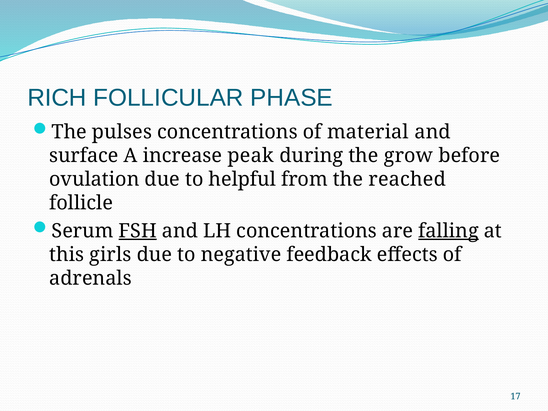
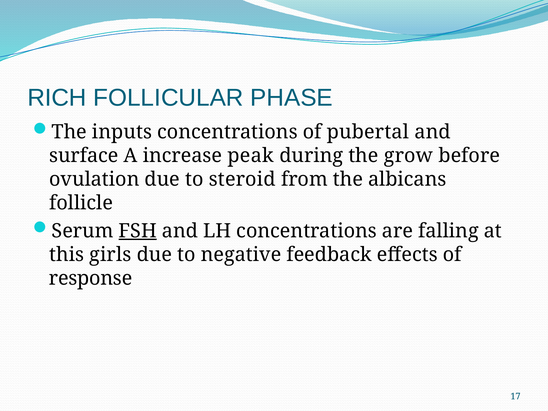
pulses: pulses -> inputs (122, 132)
material: material -> pubertal (368, 132)
helpful: helpful -> steroid (242, 179)
reached: reached -> albicans (407, 179)
falling underline: present -> none (448, 231)
adrenals: adrenals -> response (91, 278)
